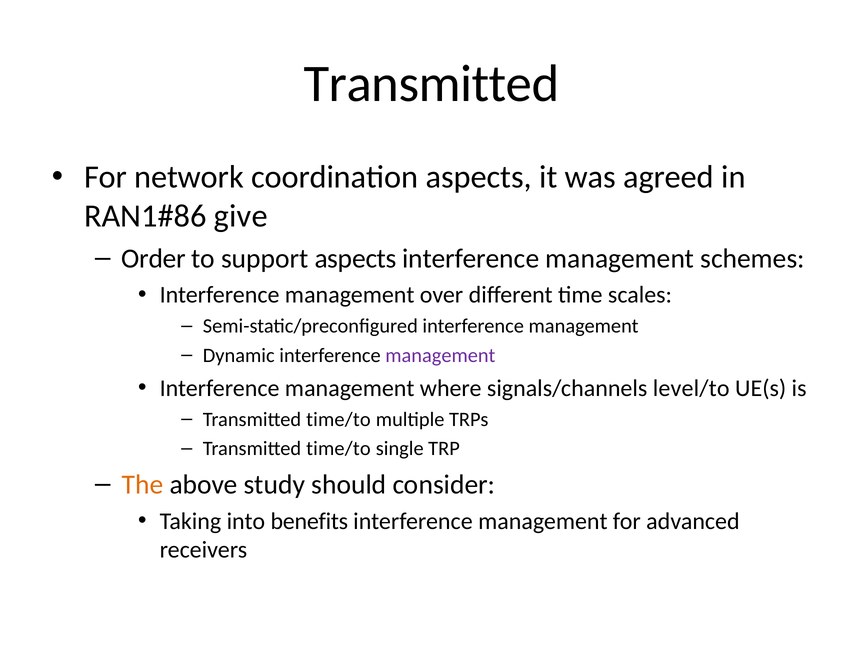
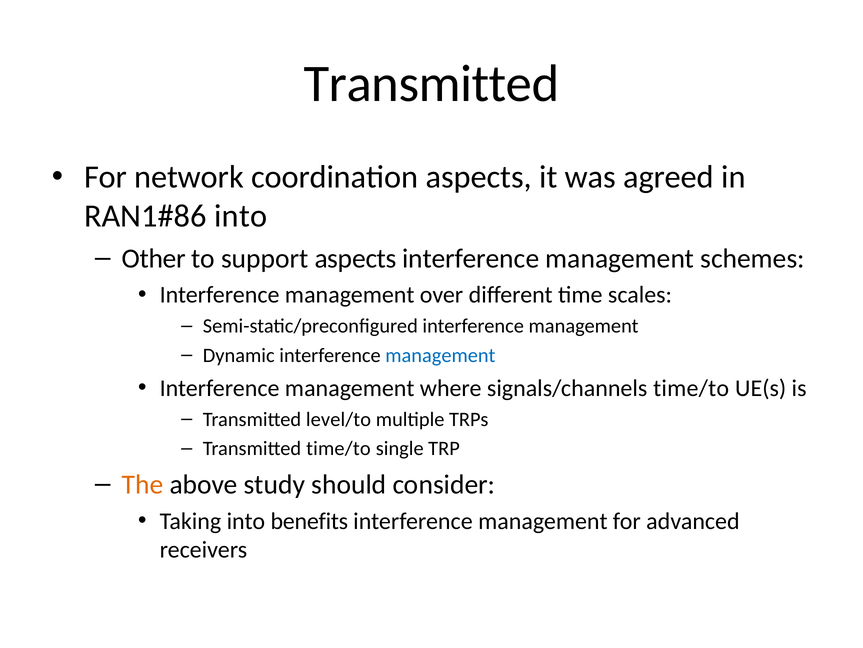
give: give -> into (241, 216)
Order: Order -> Other (154, 258)
management colour: purple -> blue (440, 355)
signals/channels level/to: level/to -> time/to (691, 388)
time/to: time/to -> level/to (338, 419)
